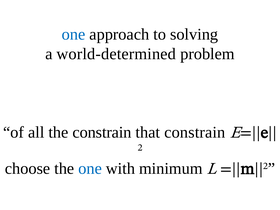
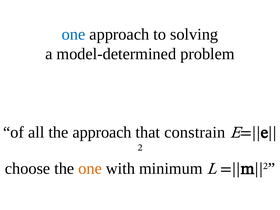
world-determined: world-determined -> model-determined (116, 54)
the constrain: constrain -> approach (102, 132)
one colour: blue -> orange (90, 169)
